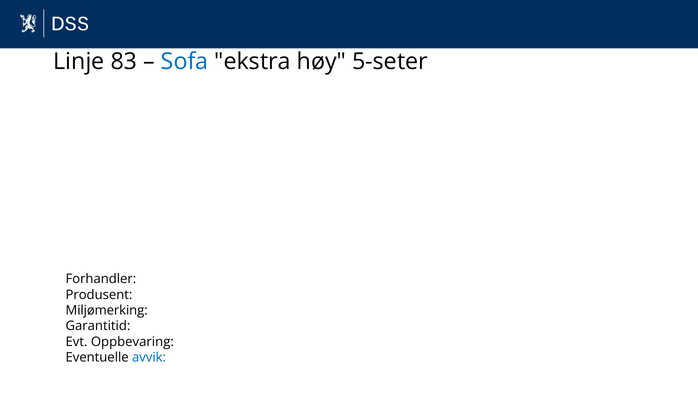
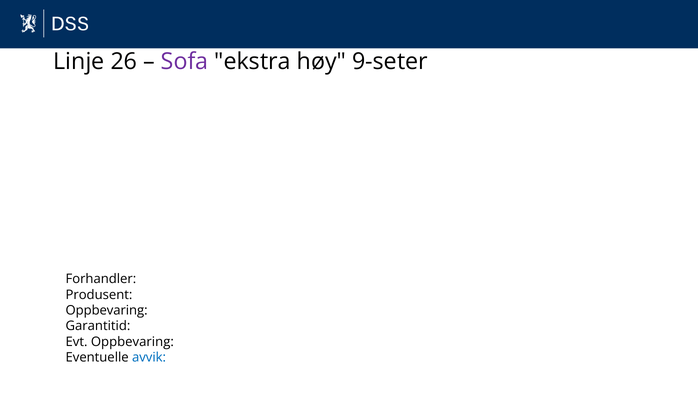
83: 83 -> 26 (124, 61)
Sofa colour: blue -> purple (185, 61)
5-seter: 5-seter -> 9-seter (390, 61)
Miljømerking: Miljømerking -> Oppbevaring (107, 310)
